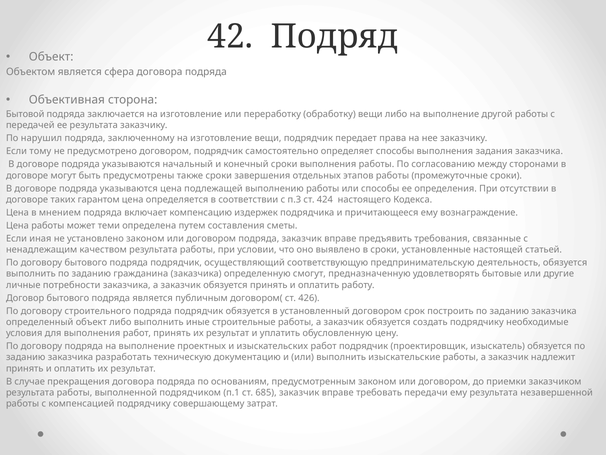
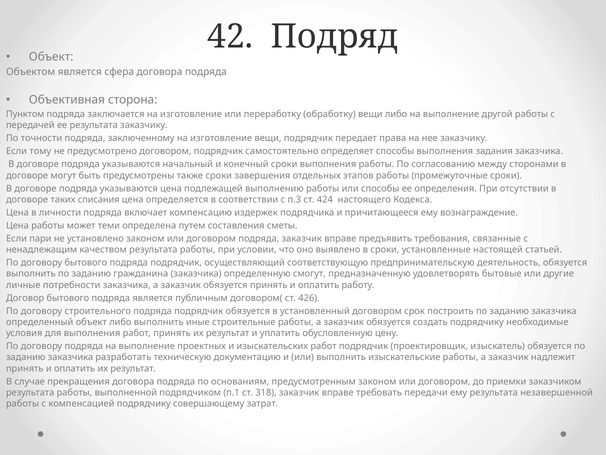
Бытовой: Бытовой -> Пунктом (25, 114)
нарушил: нарушил -> точности (41, 138)
гарантом: гарантом -> списания (99, 199)
мнением: мнением -> личности (60, 212)
иная: иная -> пари (40, 238)
685: 685 -> 318 (266, 392)
